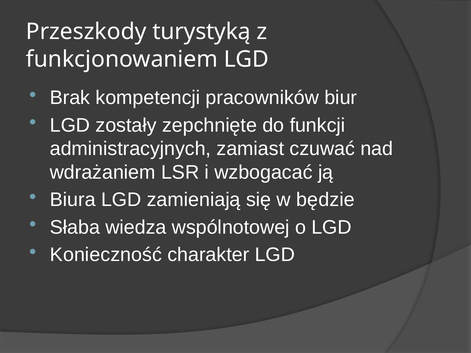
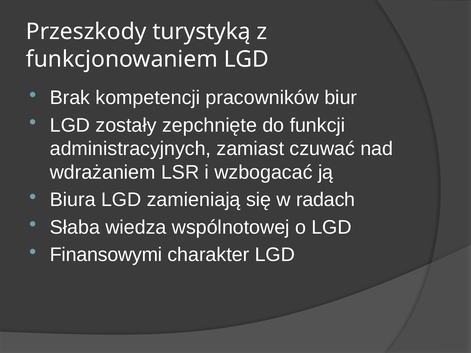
będzie: będzie -> radach (326, 200)
Konieczność: Konieczność -> Finansowymi (106, 255)
